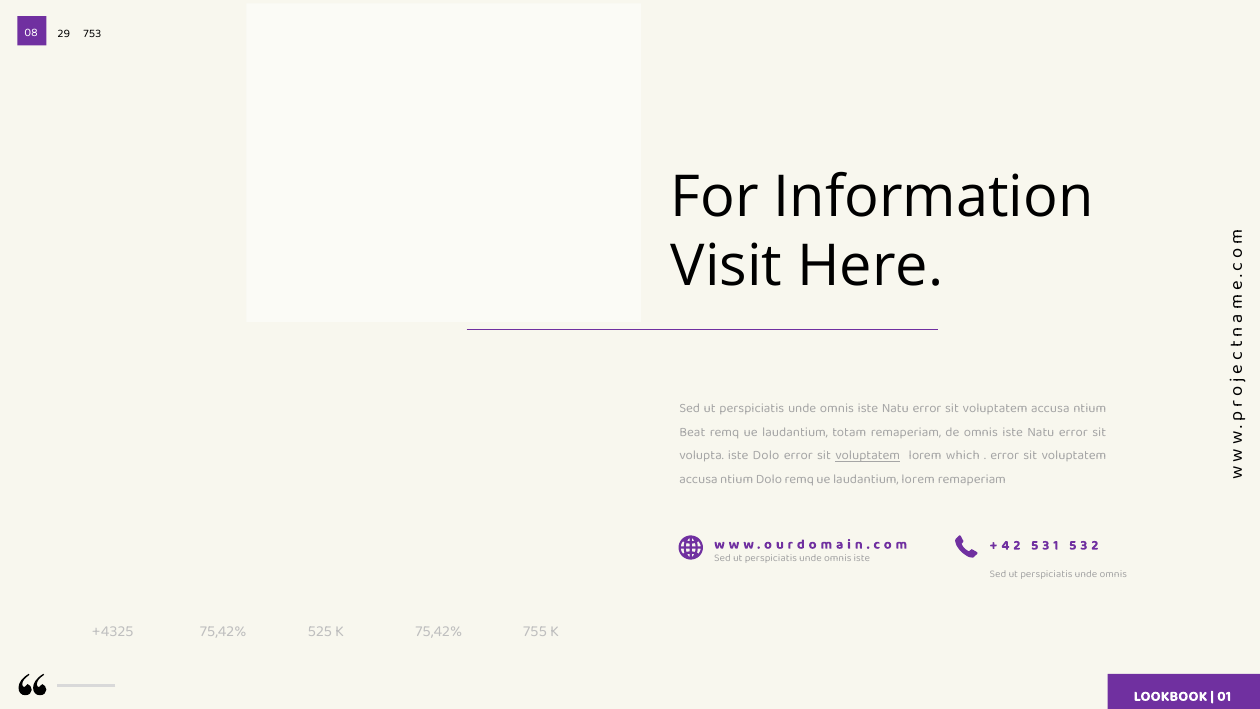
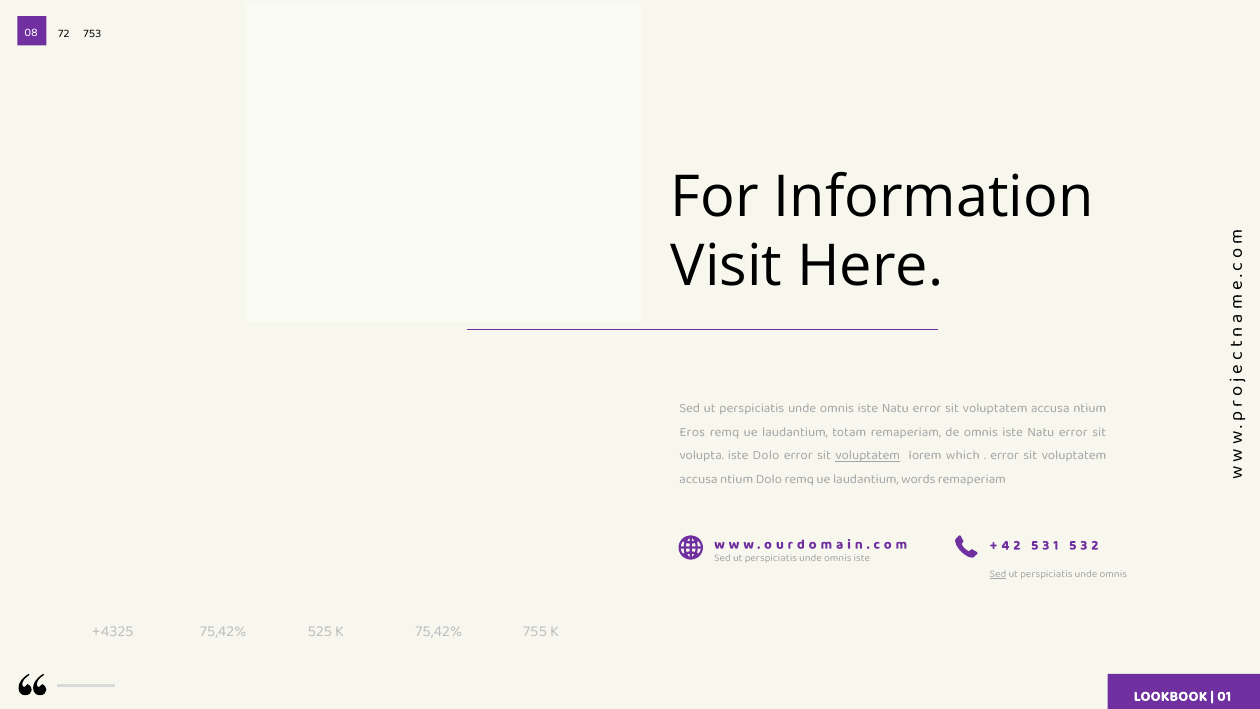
29: 29 -> 72 (64, 33)
Beat: Beat -> Eros (692, 432)
laudantium lorem: lorem -> words (918, 479)
Sed underline: none -> present (998, 574)
